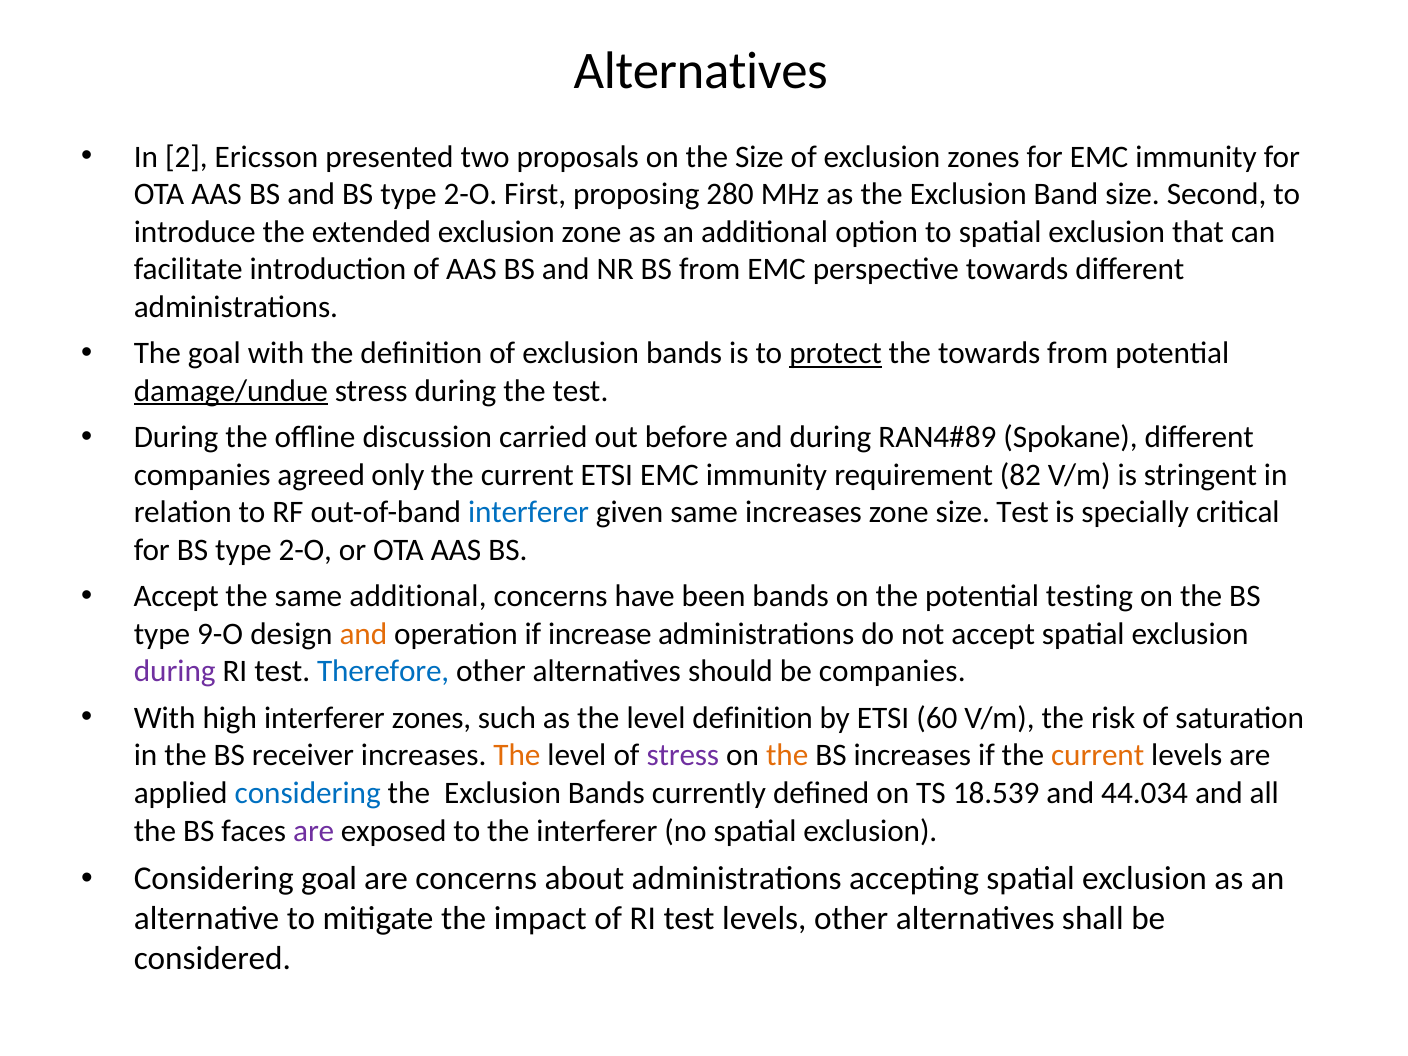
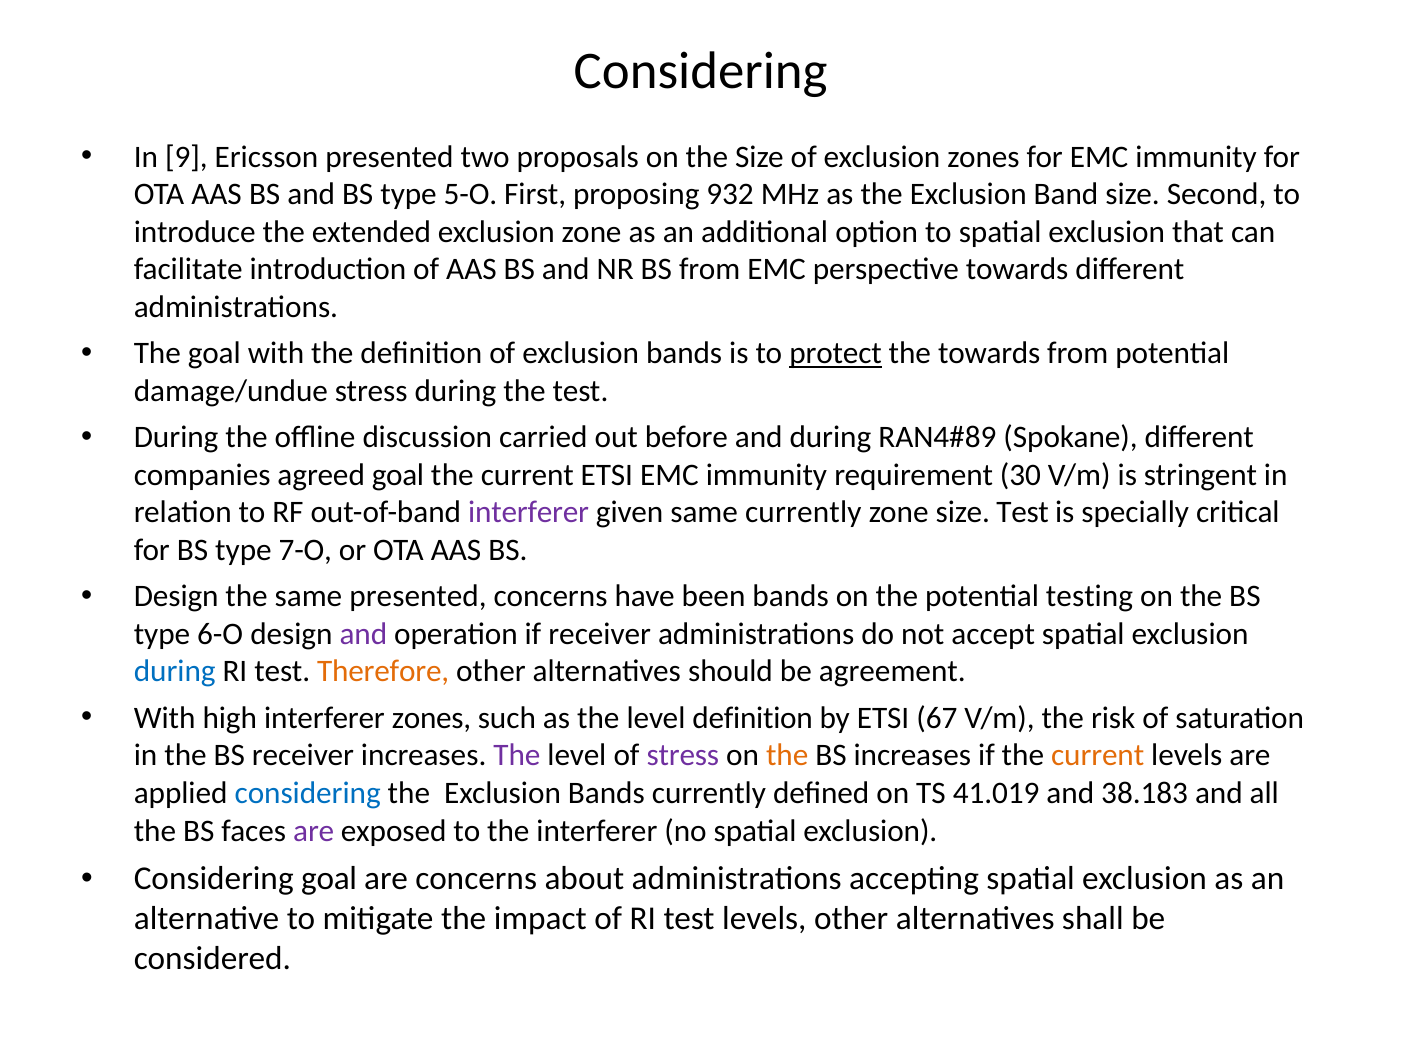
Alternatives: Alternatives -> Considering (701, 71)
2: 2 -> 9 (186, 157)
and BS type 2-O: 2-O -> 5-O (470, 194)
280: 280 -> 932 (730, 194)
damage/undue underline: present -> none (231, 391)
agreed only: only -> goal (398, 475)
82: 82 -> 30 (1020, 475)
interferer colour: blue -> purple (529, 513)
same increases: increases -> currently (803, 513)
for BS type 2-O: 2-O -> 7-O (305, 550)
Accept: Accept -> Design (176, 597)
same additional: additional -> presented (418, 597)
9-O: 9-O -> 6-O (220, 634)
and colour: orange -> purple (363, 634)
if increase: increase -> receiver (600, 634)
during colour: purple -> blue (175, 672)
Therefore colour: blue -> orange (383, 672)
be companies: companies -> agreement (892, 672)
60: 60 -> 67 (937, 718)
The colour: orange -> purple (517, 756)
18.539: 18.539 -> 41.019 (996, 793)
44.034: 44.034 -> 38.183 (1145, 793)
